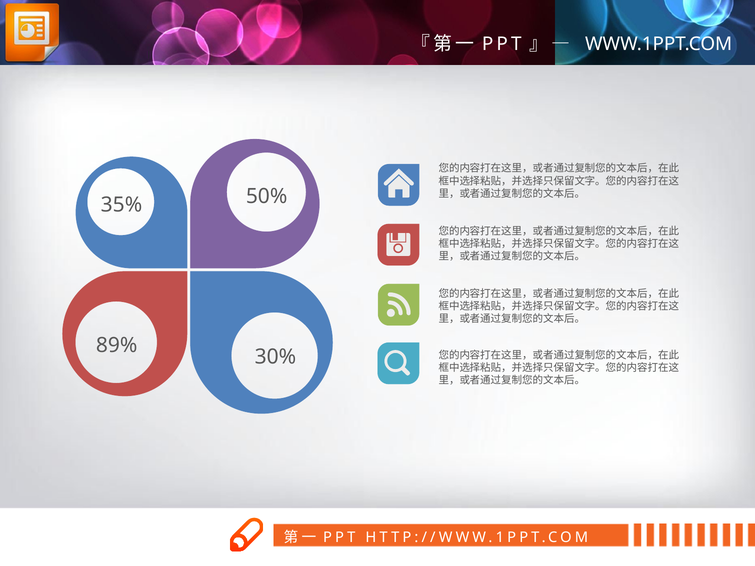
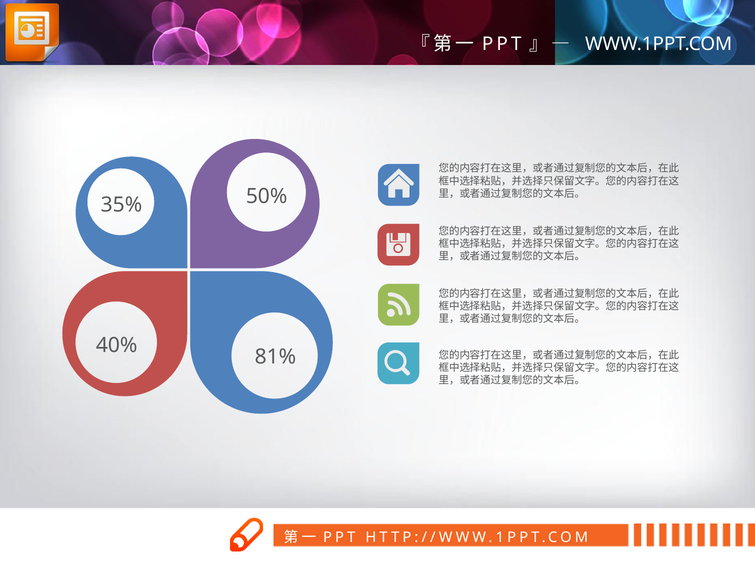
89%: 89% -> 40% (117, 346)
30%: 30% -> 81% (275, 357)
